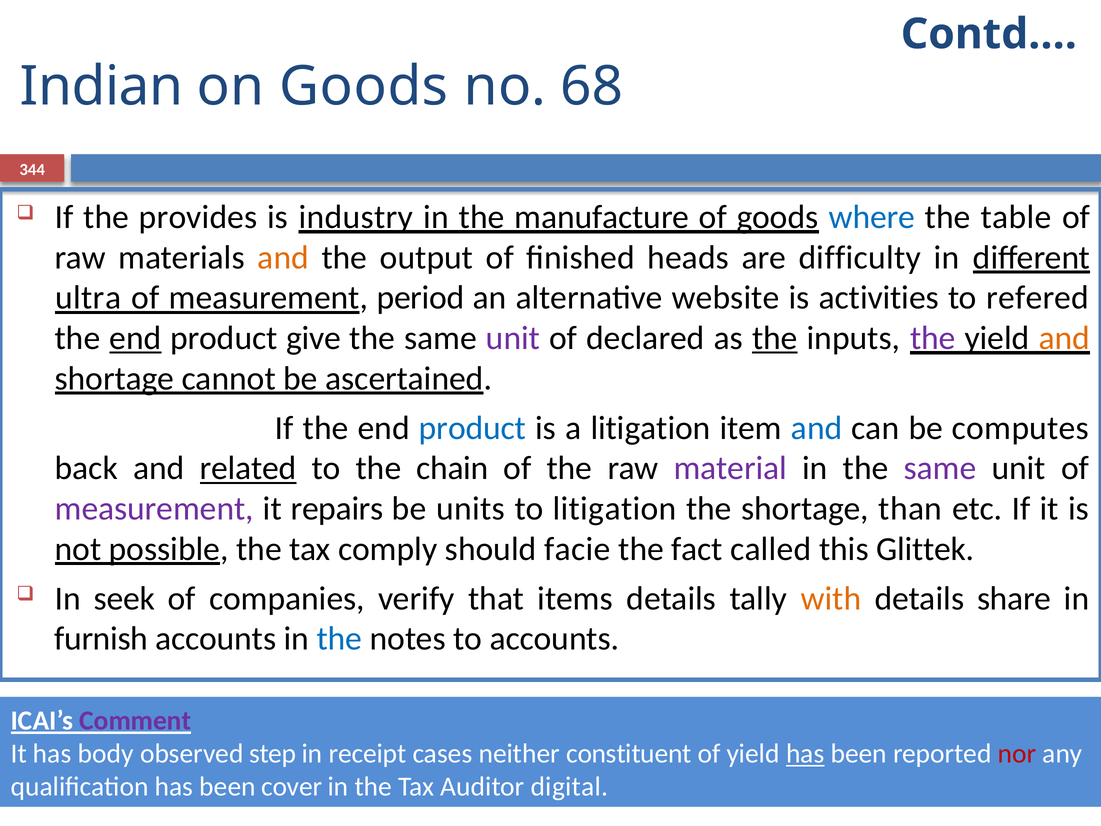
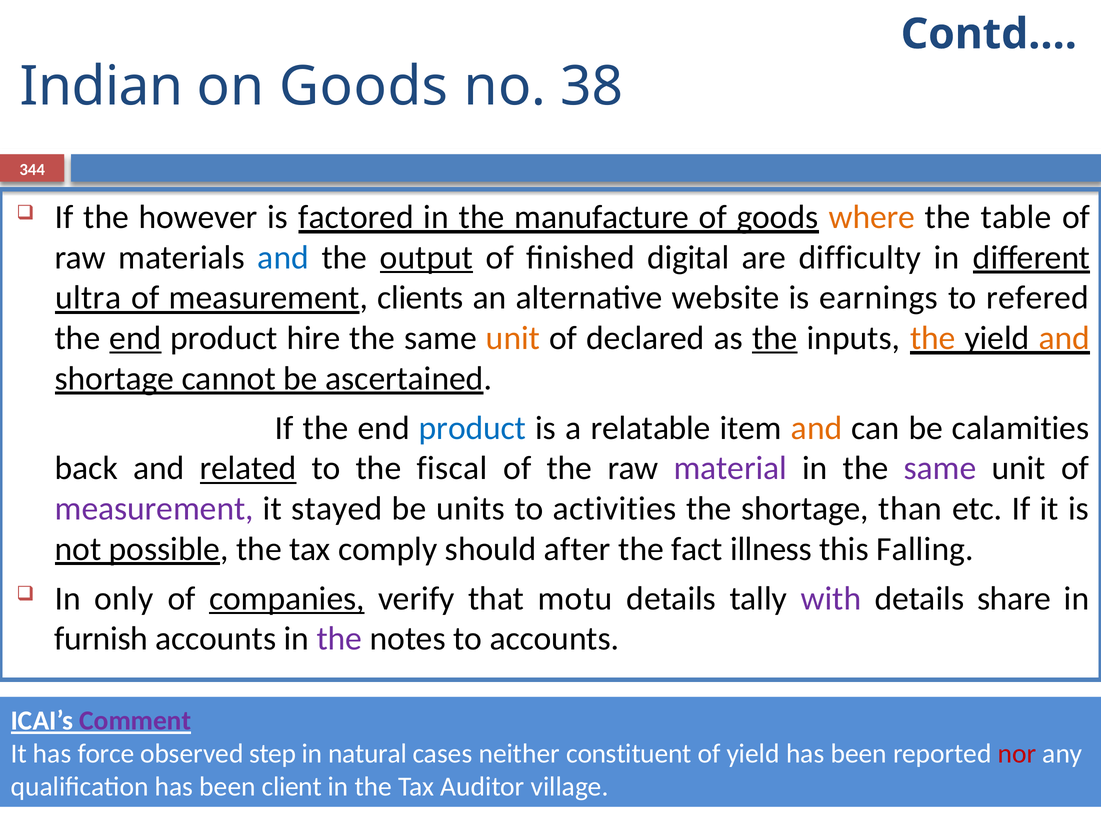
68: 68 -> 38 (592, 86)
provides: provides -> however (198, 217)
industry: industry -> factored (356, 217)
where colour: blue -> orange (872, 217)
and colour: orange -> blue (283, 257)
output underline: none -> present (426, 257)
heads: heads -> digital (688, 257)
period: period -> clients (420, 298)
activities: activities -> earnings (879, 298)
give: give -> hire (314, 338)
unit colour: purple -> orange (513, 338)
the colour: purple -> orange (933, 338)
a litigation: litigation -> relatable (651, 428)
and colour: blue -> orange (817, 428)
computes: computes -> calamities (1021, 428)
chain: chain -> fiscal (452, 468)
repairs: repairs -> stayed (337, 509)
to litigation: litigation -> activities (615, 509)
facie: facie -> after (577, 549)
called: called -> illness (771, 549)
Glittek: Glittek -> Falling (925, 549)
seek: seek -> only (124, 598)
companies underline: none -> present (287, 598)
items: items -> motu (575, 598)
with colour: orange -> purple (831, 598)
the colour: blue -> purple (339, 639)
body: body -> force (106, 754)
receipt: receipt -> natural (368, 754)
has underline: present -> none (805, 754)
cover: cover -> client (292, 787)
digital: digital -> village (570, 787)
